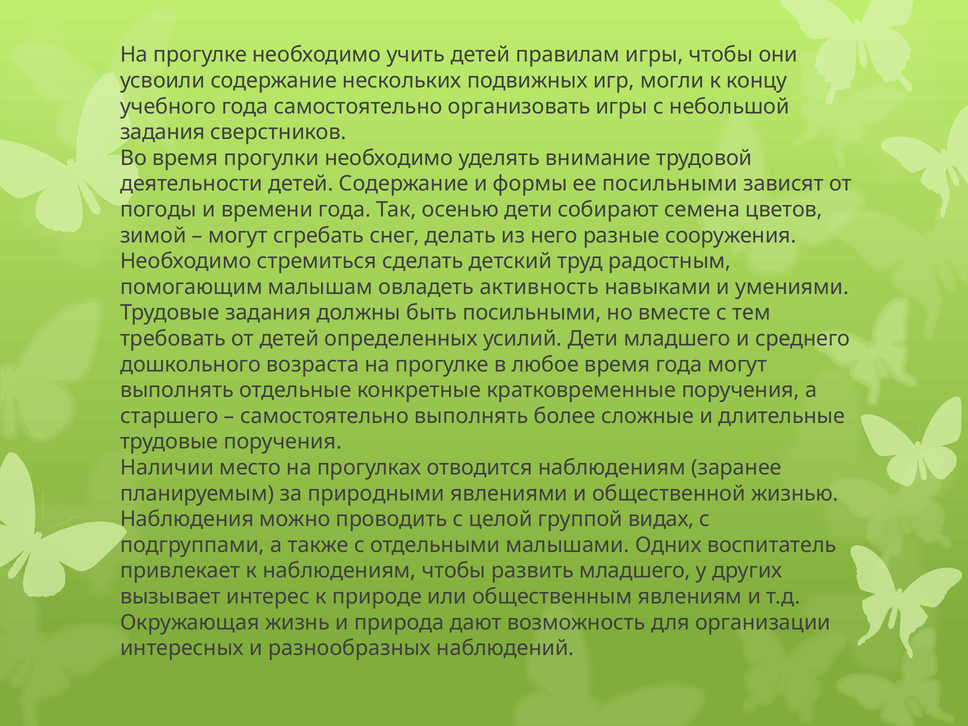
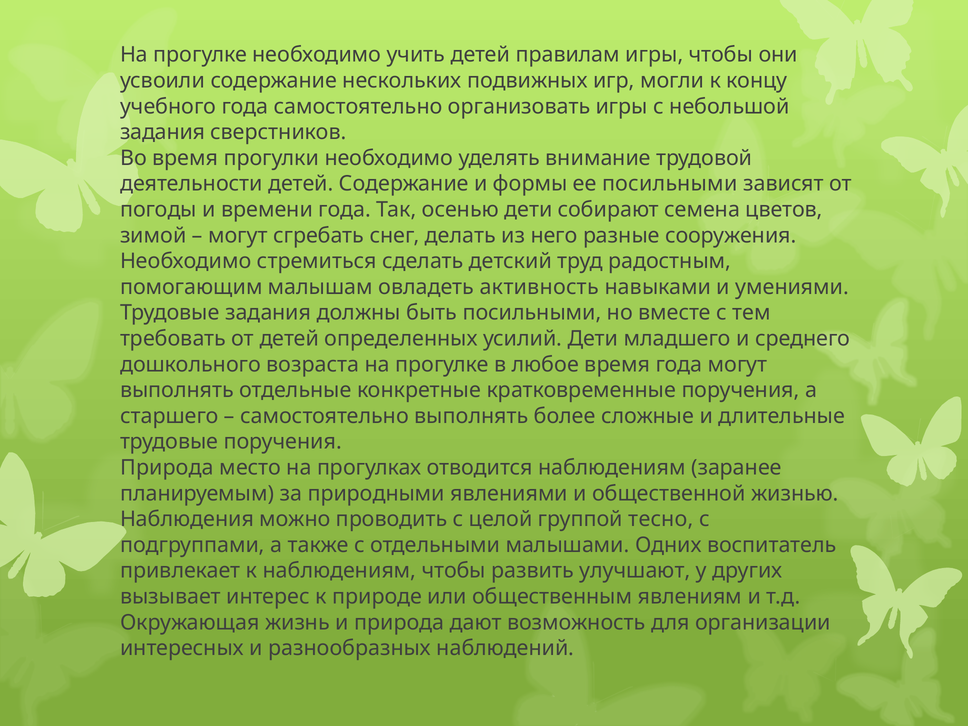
Наличии: Наличии -> Природа (167, 468)
видах: видах -> тесно (661, 519)
развить младшего: младшего -> улучшают (635, 571)
